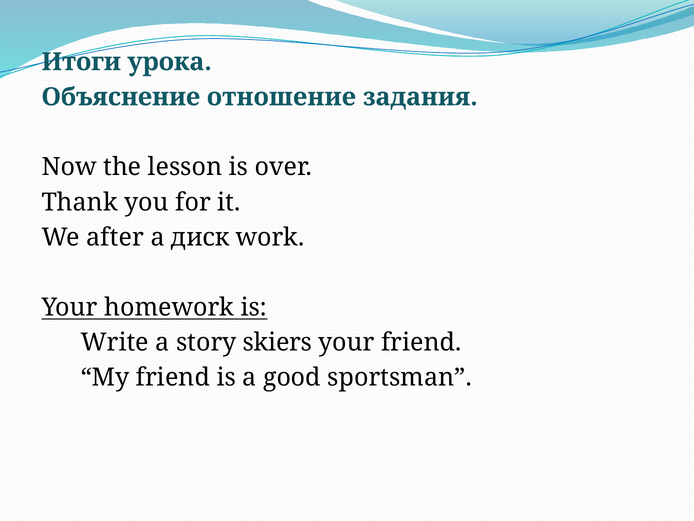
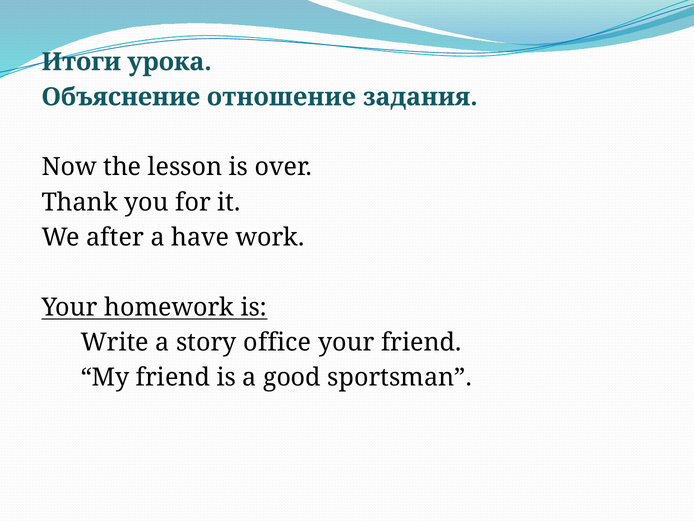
диск: диск -> have (200, 237)
skiers: skiers -> office (277, 342)
